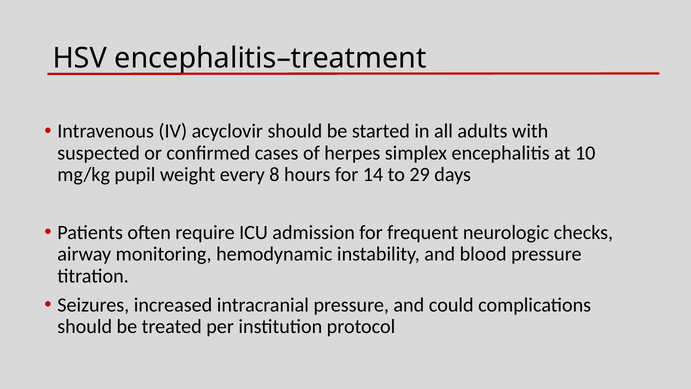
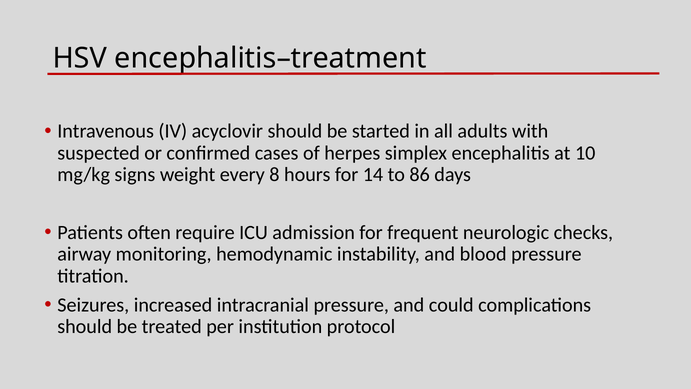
pupil: pupil -> signs (135, 175)
29: 29 -> 86 (420, 175)
